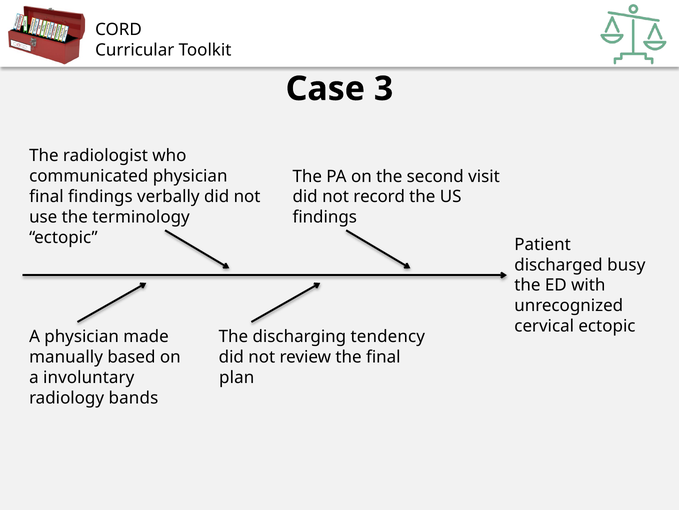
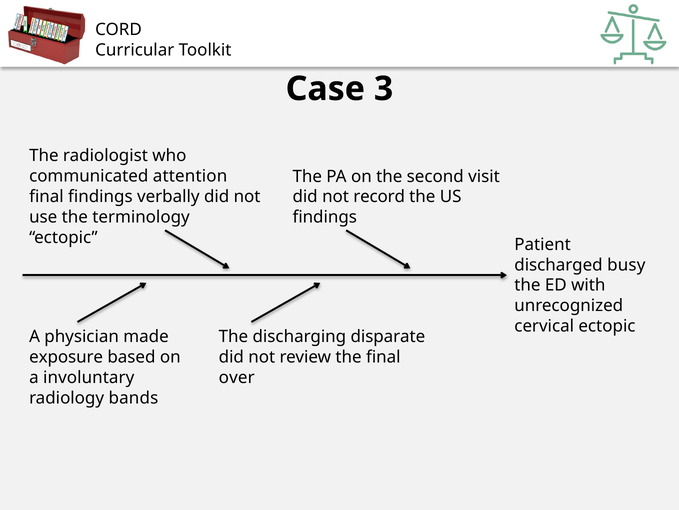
communicated physician: physician -> attention (190, 176)
tendency: tendency -> disparate (388, 336)
manually: manually -> exposure (66, 357)
plan: plan -> over (237, 377)
